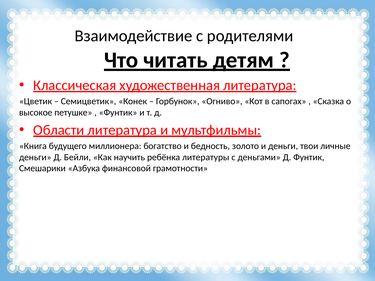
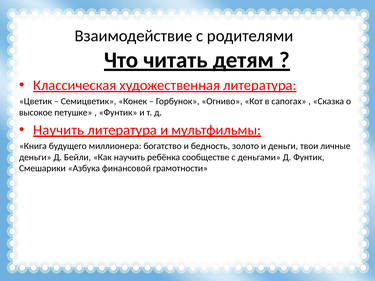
Области: Области -> Научить (59, 130)
литературы: литературы -> сообществе (206, 157)
